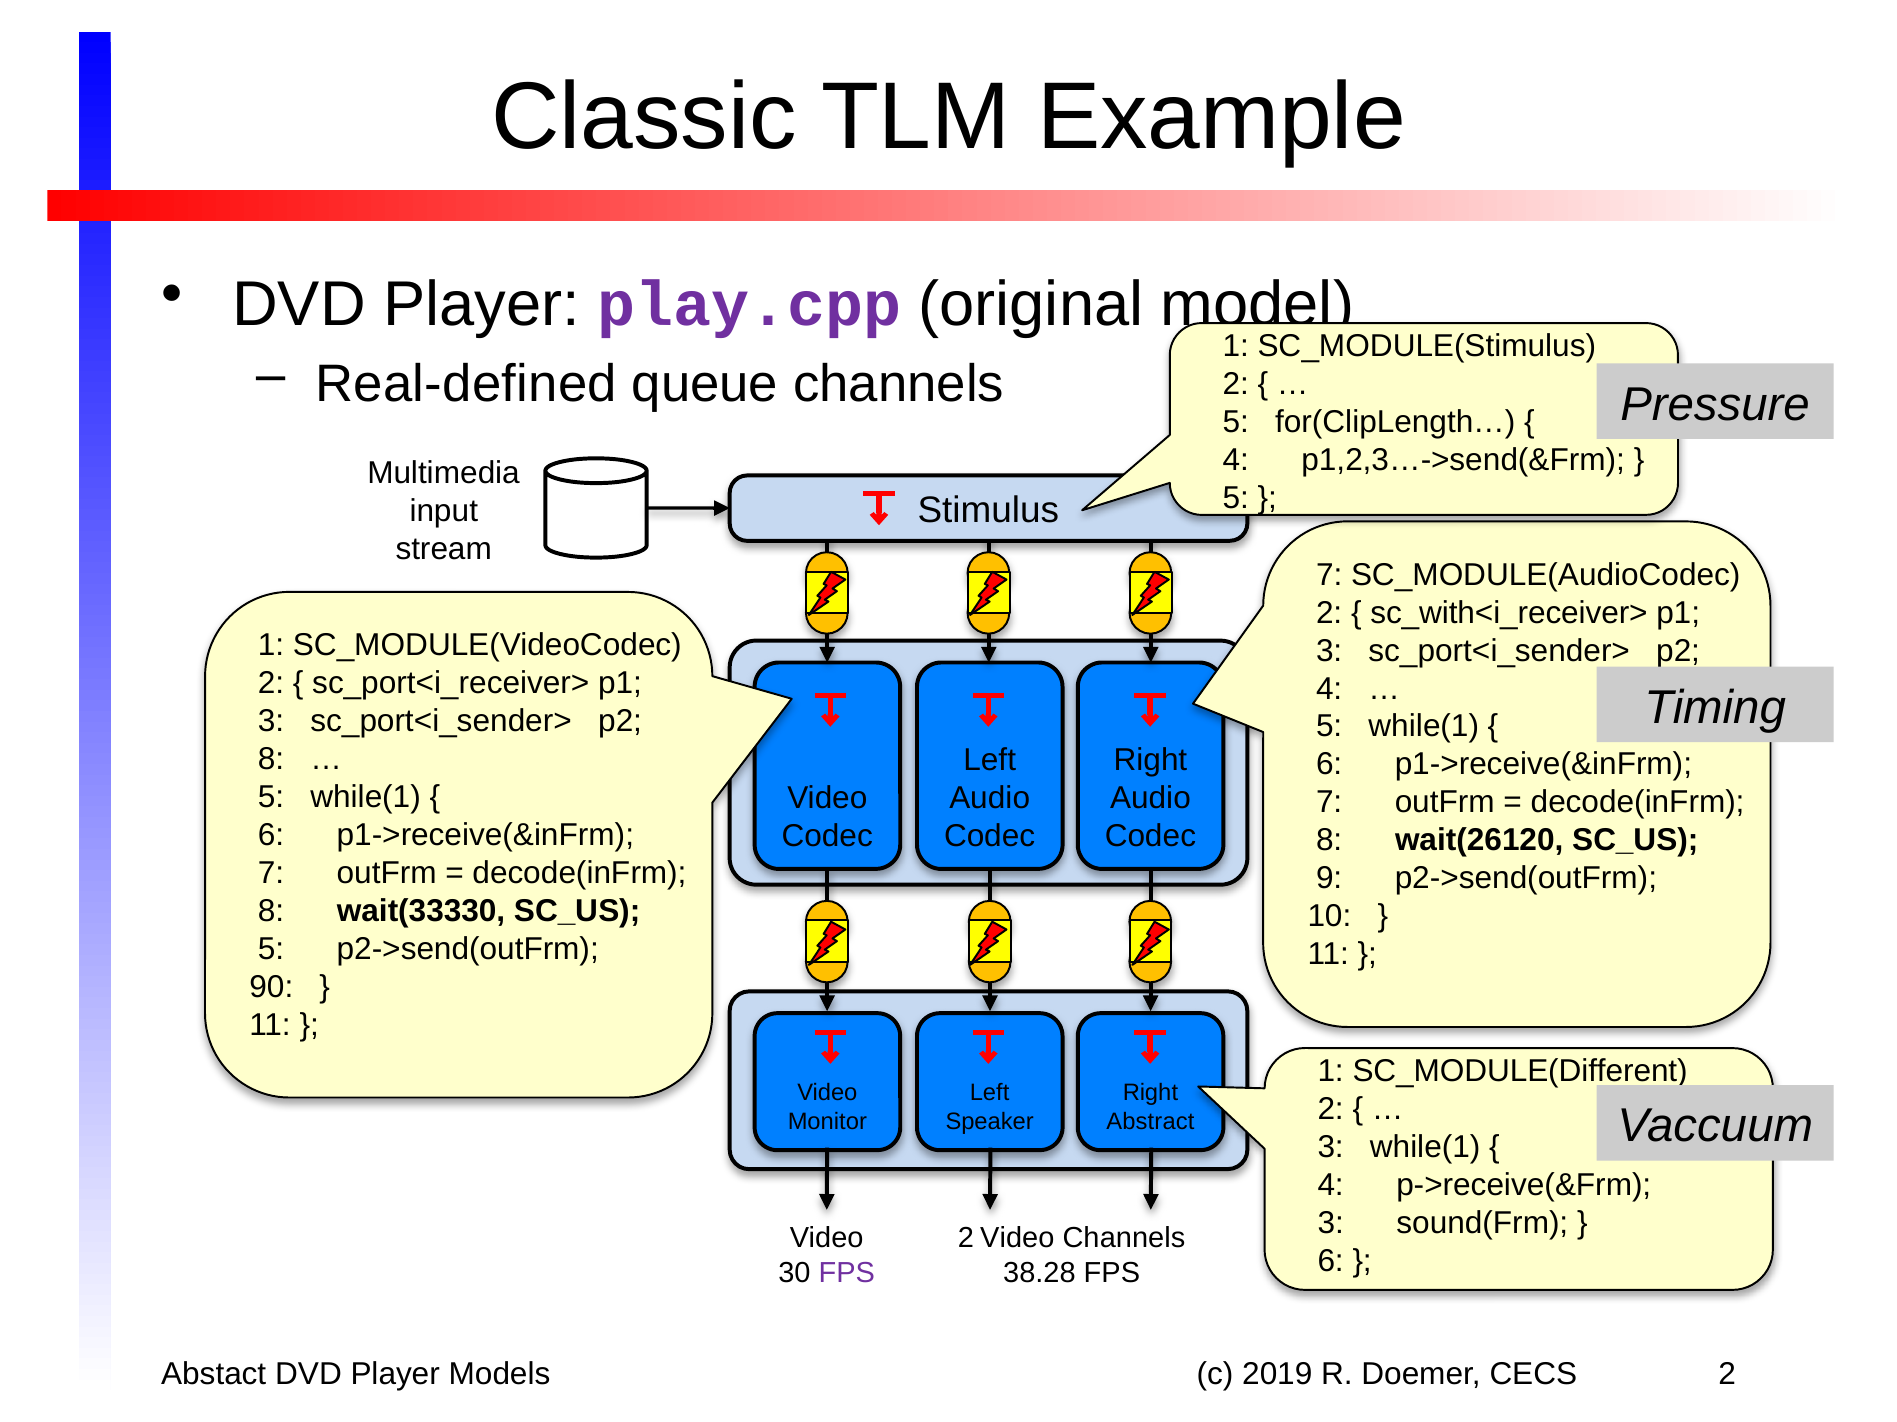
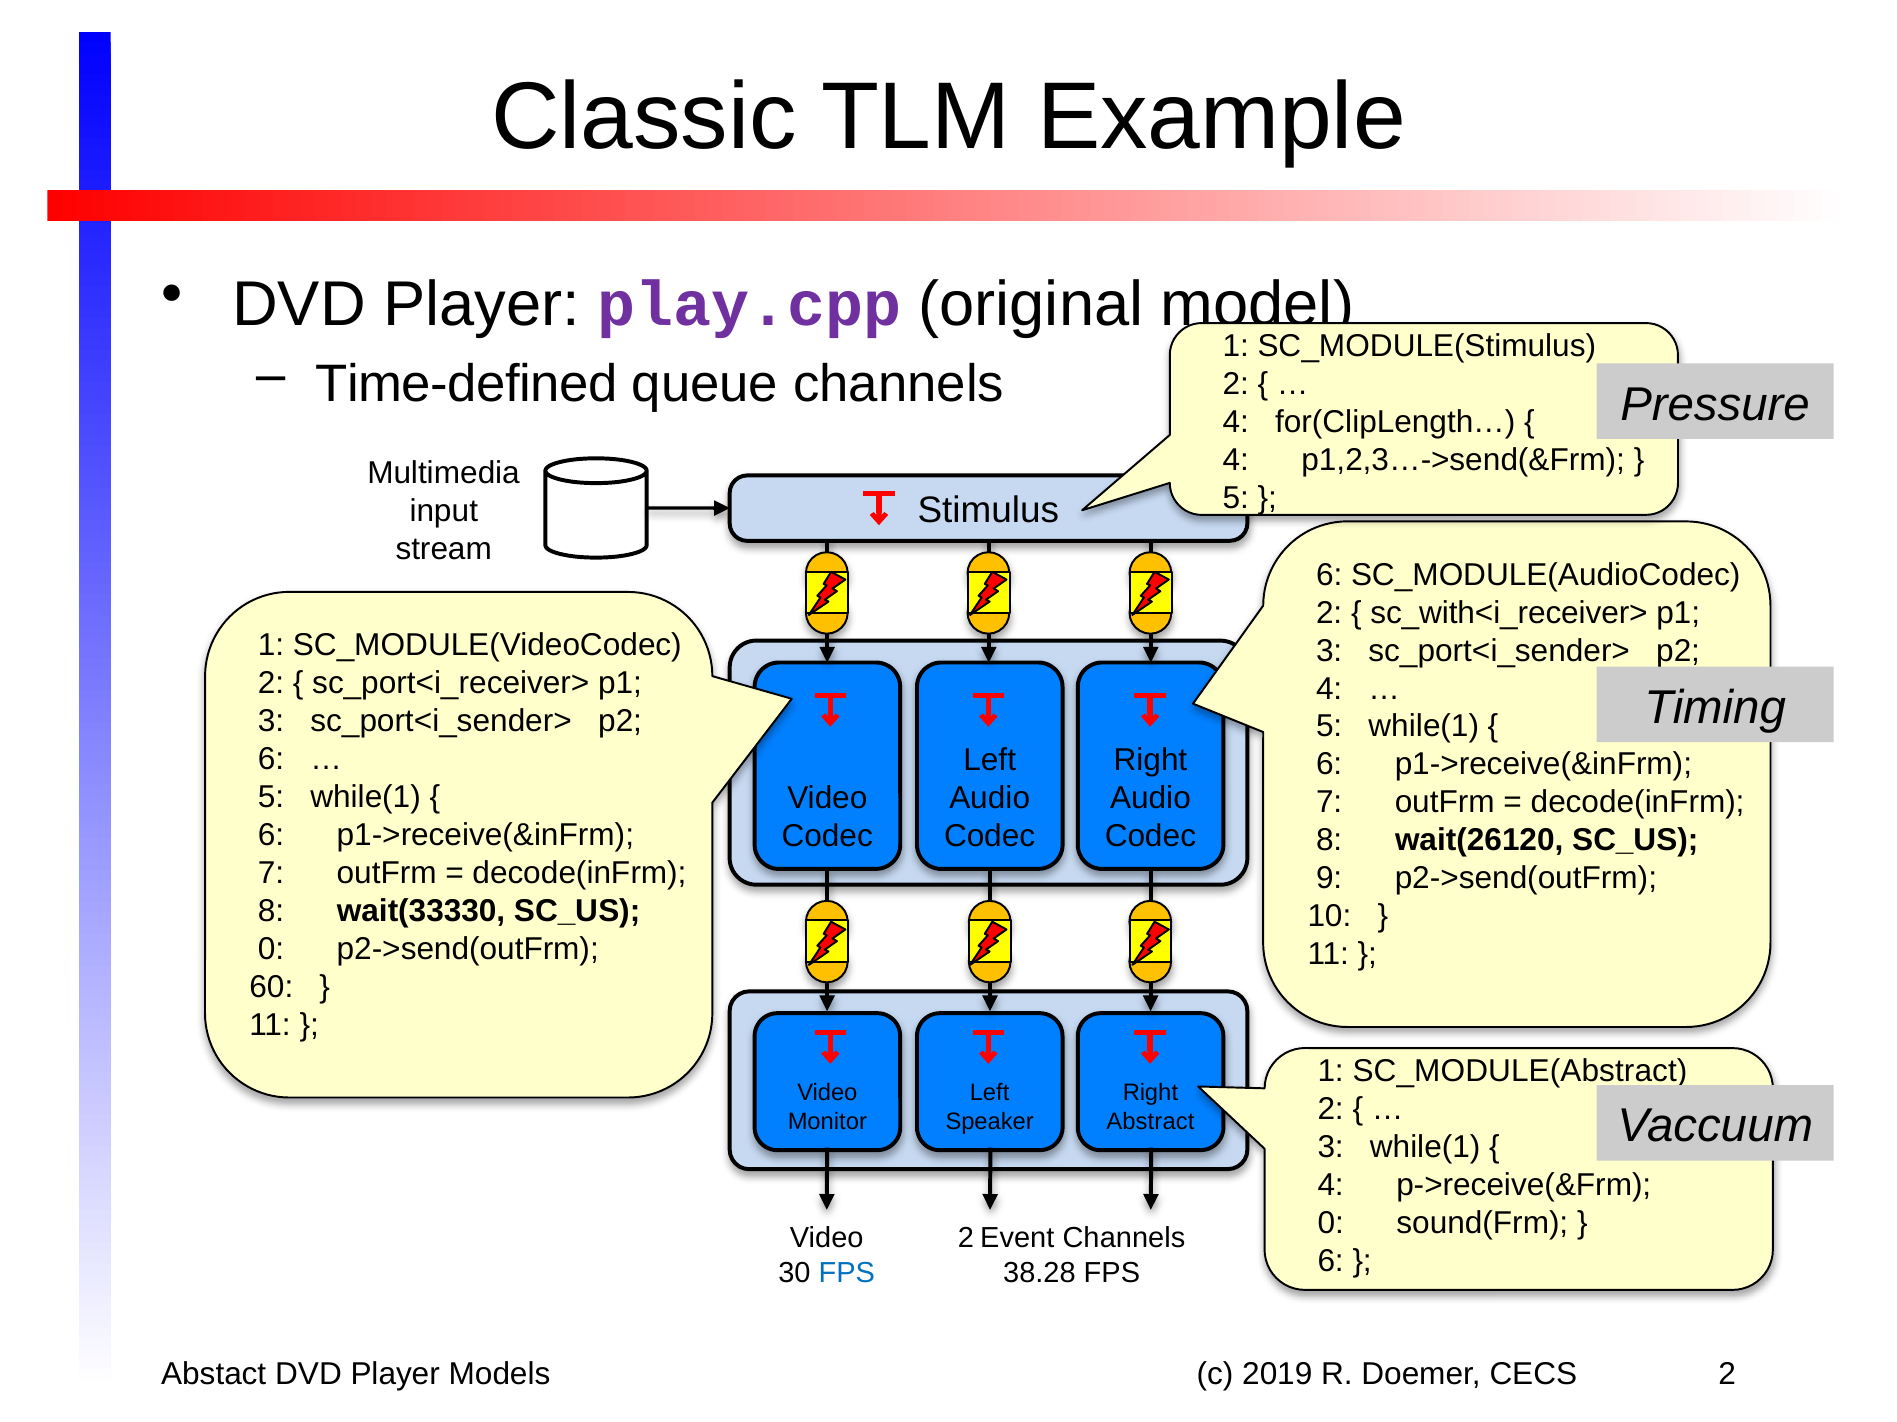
Real-defined: Real-defined -> Time-defined (467, 384)
5: 5 -> 4 (1236, 422)
7: 7 -> 6 (1329, 575)
8: 8 -> 6 (271, 760)
5: 5 -> 0 (271, 949)
90: 90 -> 60 (271, 987)
SC_MODULE(Different: SC_MODULE(Different -> SC_MODULE(Abstract (1520, 1072)
3: 3 -> 0 (1331, 1224)
Video: Video -> Event (1017, 1238)
FPS colour: purple -> blue (847, 1274)
